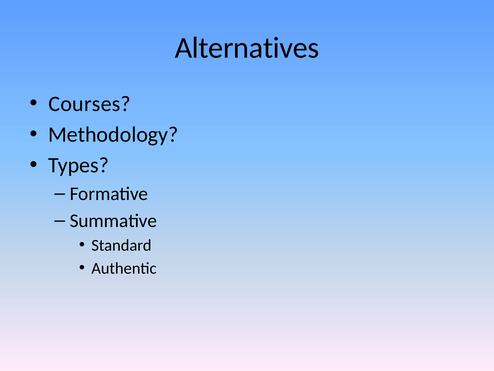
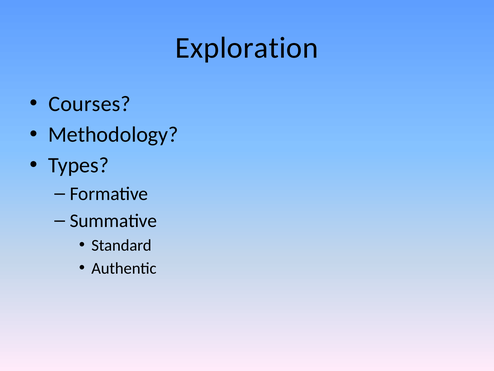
Alternatives: Alternatives -> Exploration (247, 48)
